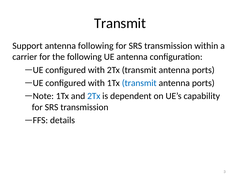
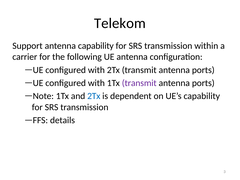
Transmit: Transmit -> Telekom (120, 23)
antenna following: following -> capability (96, 46)
transmit colour: blue -> purple (139, 83)
